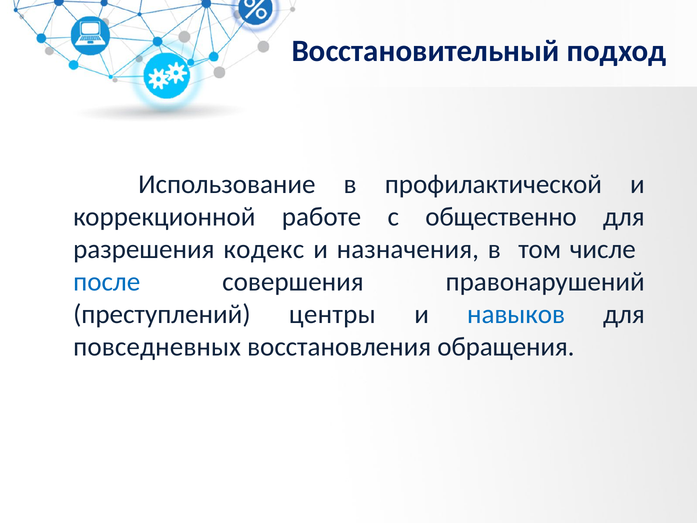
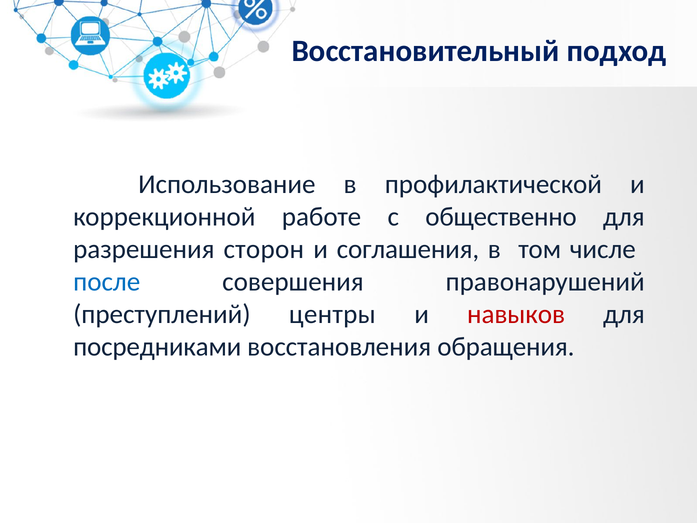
кодекс: кодекс -> сторон (264, 249)
назначения: назначения -> соглашения (408, 249)
навыков colour: blue -> red (516, 314)
повседневных: повседневных -> посредниками (157, 346)
